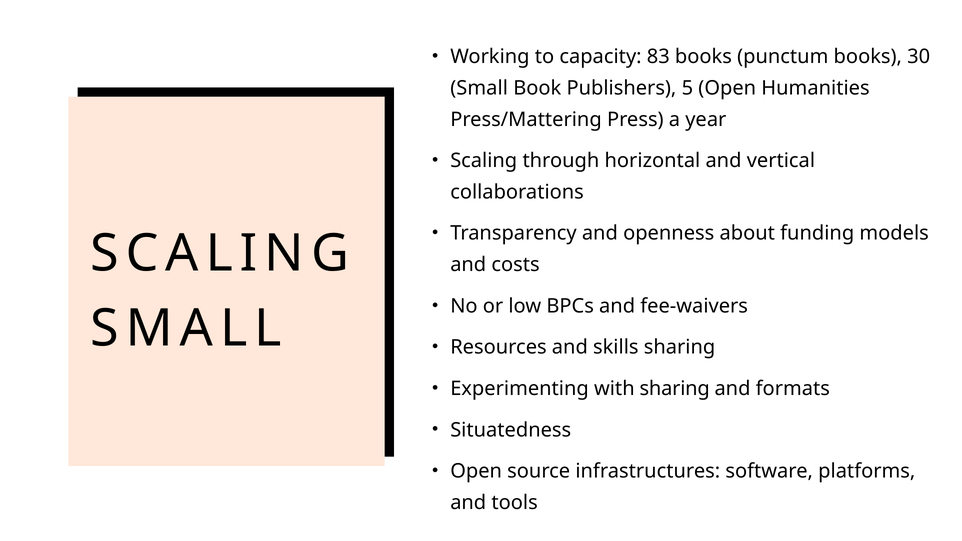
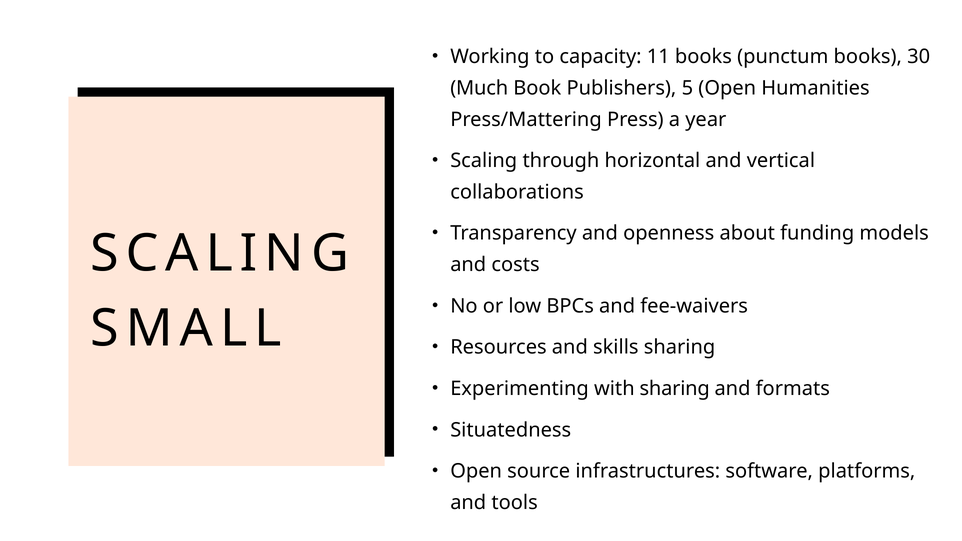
83: 83 -> 11 (658, 57)
Small: Small -> Much (479, 88)
